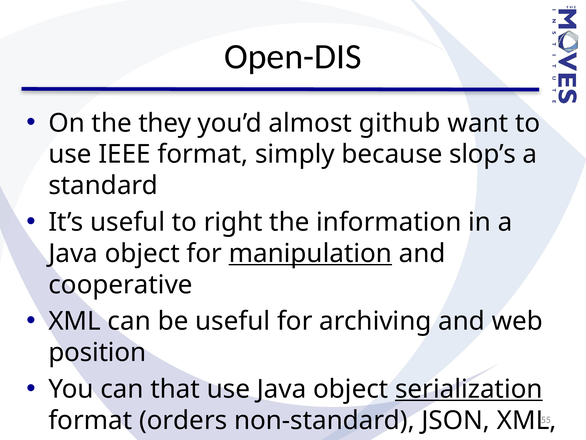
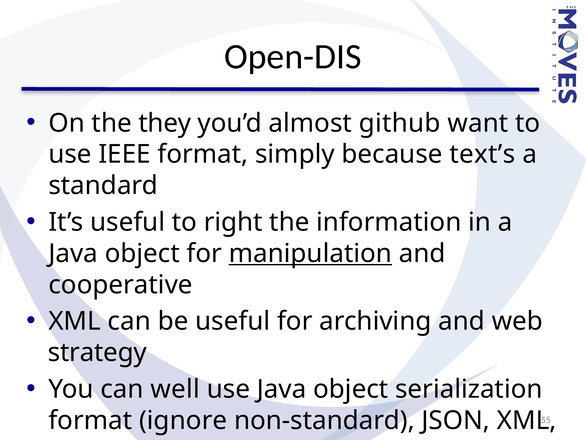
slop’s: slop’s -> text’s (482, 154)
position: position -> strategy (97, 352)
that: that -> well (175, 389)
serialization underline: present -> none (469, 389)
orders: orders -> ignore (183, 420)
